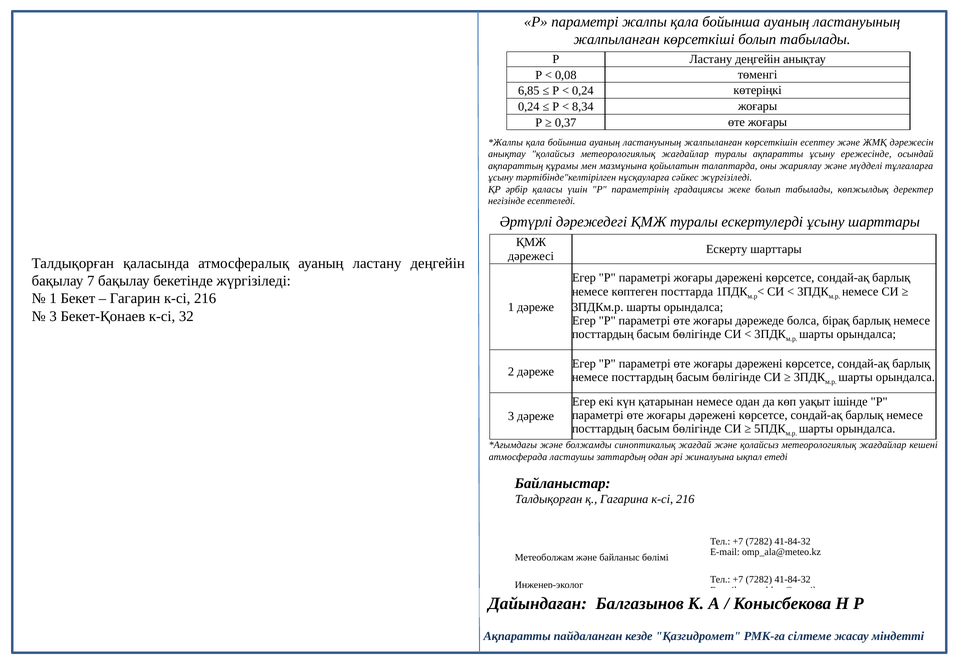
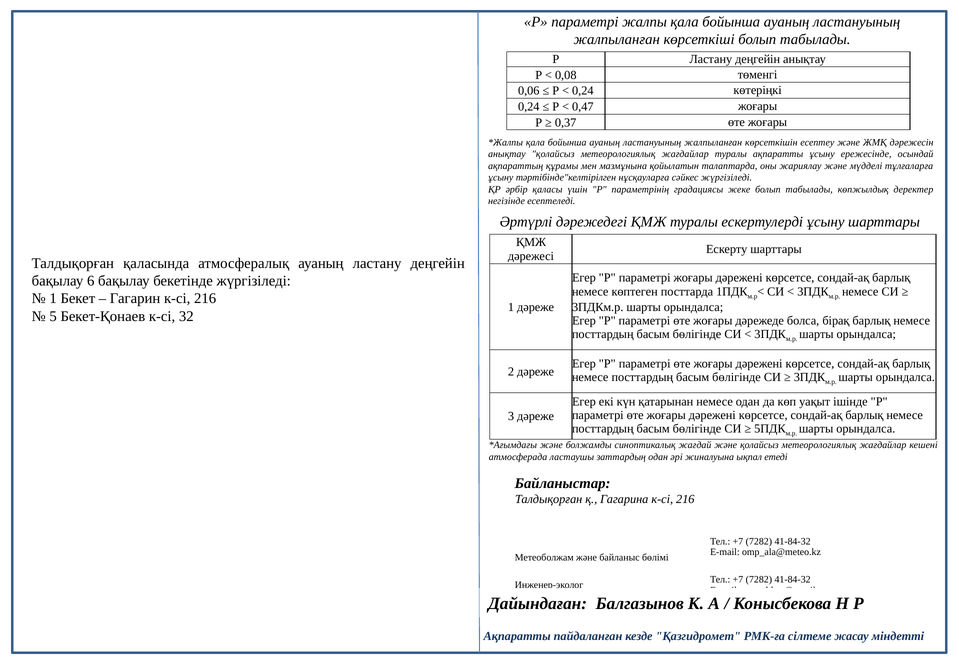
6,85: 6,85 -> 0,06 (529, 91)
8,34: 8,34 -> 0,47 (583, 107)
7: 7 -> 6 (91, 281)
3: 3 -> 5 (53, 316)
